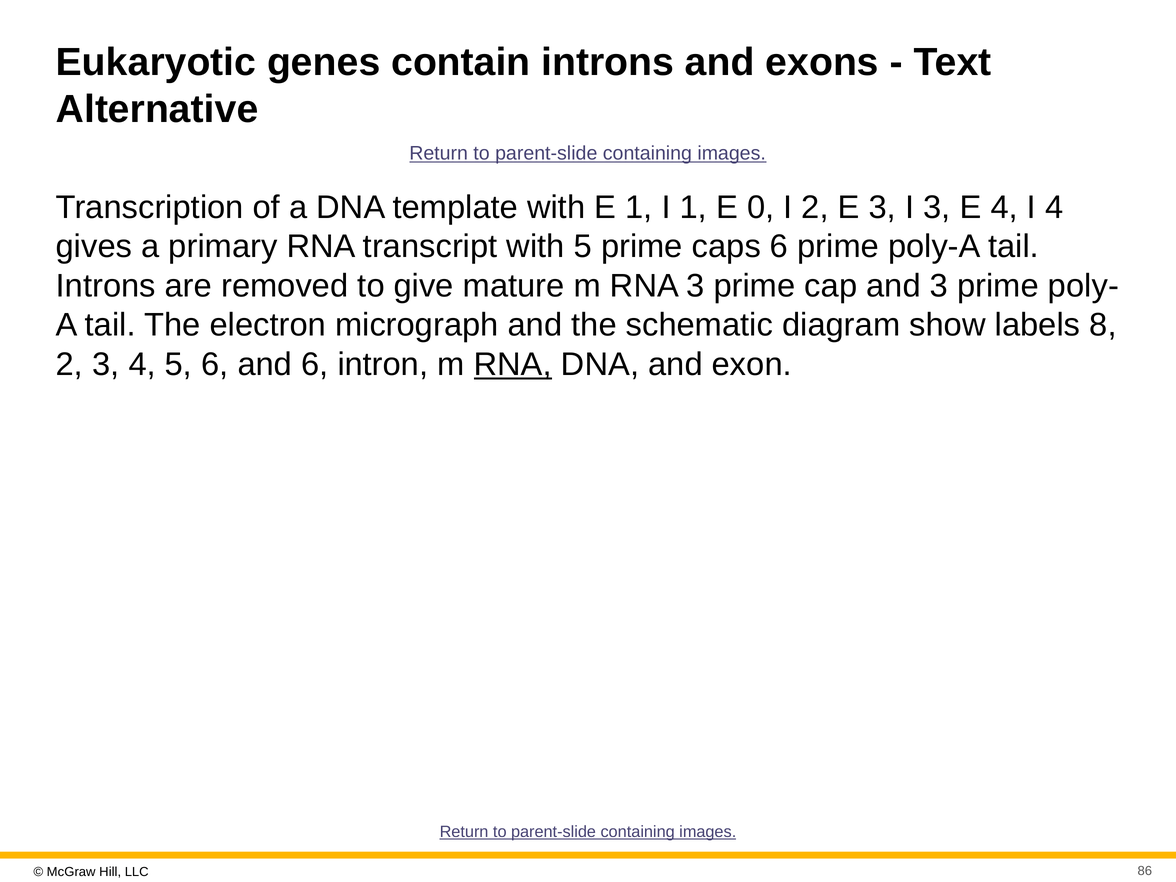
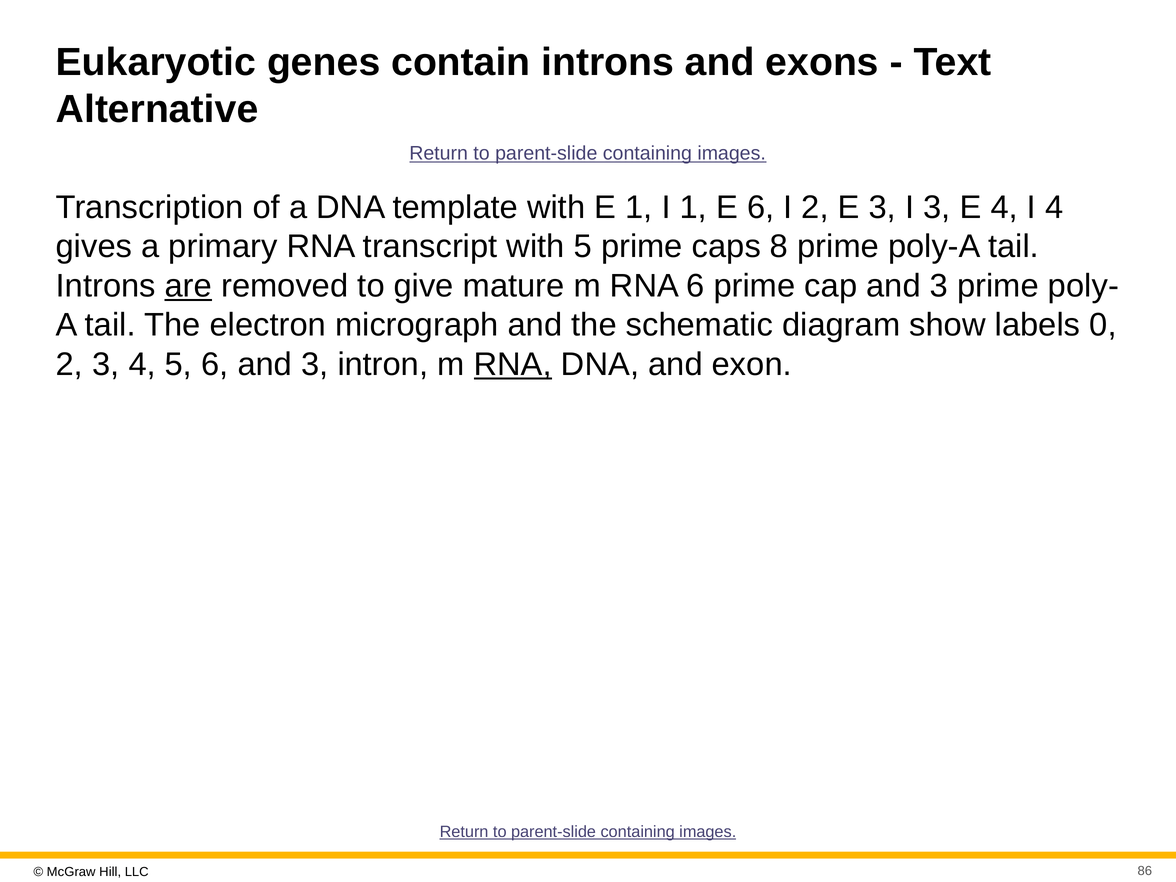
E 0: 0 -> 6 (761, 207)
caps 6: 6 -> 8 (779, 247)
are underline: none -> present (188, 286)
RNA 3: 3 -> 6 (695, 286)
8: 8 -> 0 (1103, 325)
6 and 6: 6 -> 3 (315, 364)
